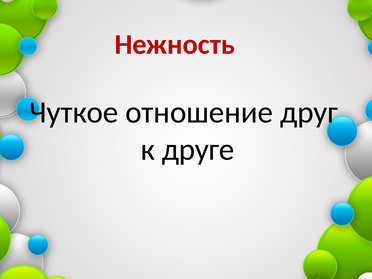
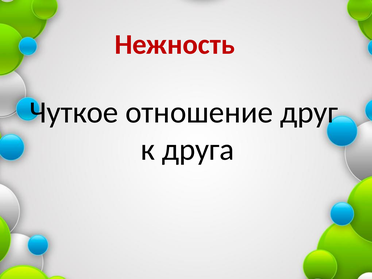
друге: друге -> друга (198, 150)
